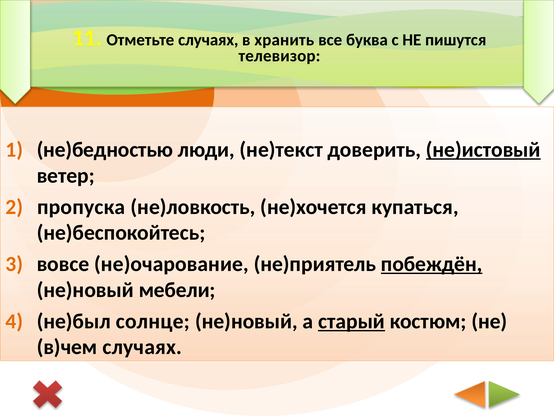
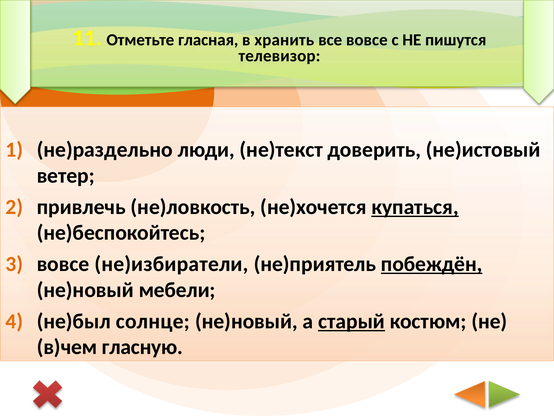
Отметьте случаях: случаях -> гласная (208, 40)
все буква: буква -> вовсе (367, 40)
не)бедностью: не)бедностью -> не)раздельно (105, 150)
не)истовый underline: present -> none (483, 150)
пропуска: пропуска -> привлечь (81, 207)
купаться underline: none -> present (415, 207)
не)очарование: не)очарование -> не)избиратели (171, 264)
случаях: случаях -> гласную (142, 347)
